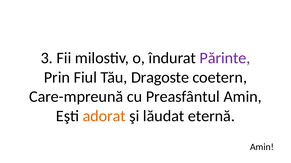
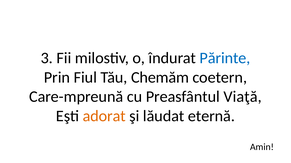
Părinte colour: purple -> blue (225, 58)
Dragoste: Dragoste -> Chemăm (160, 78)
Preasfântul Amin: Amin -> Viaţă (243, 97)
